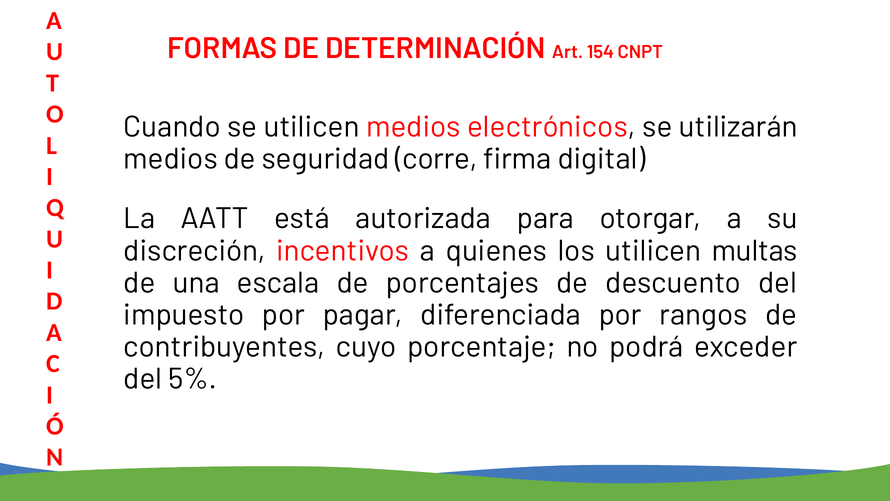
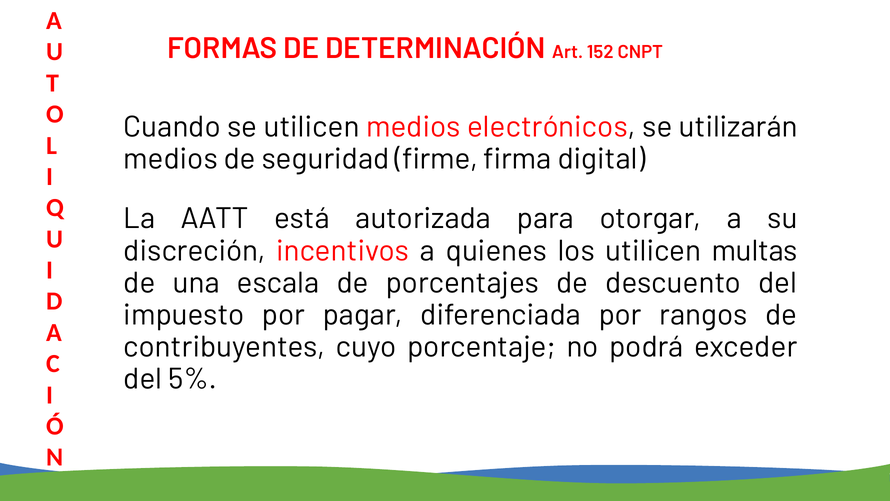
154: 154 -> 152 (600, 52)
corre: corre -> firme (436, 159)
